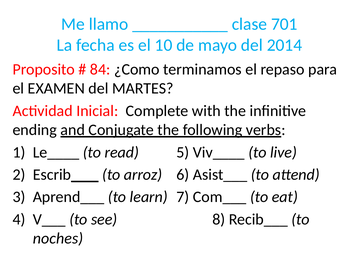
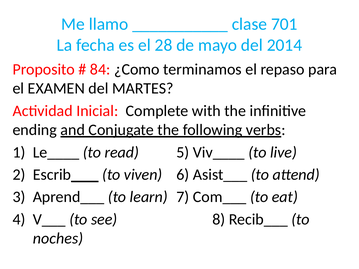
10: 10 -> 28 (164, 45)
arroz: arroz -> viven (143, 175)
